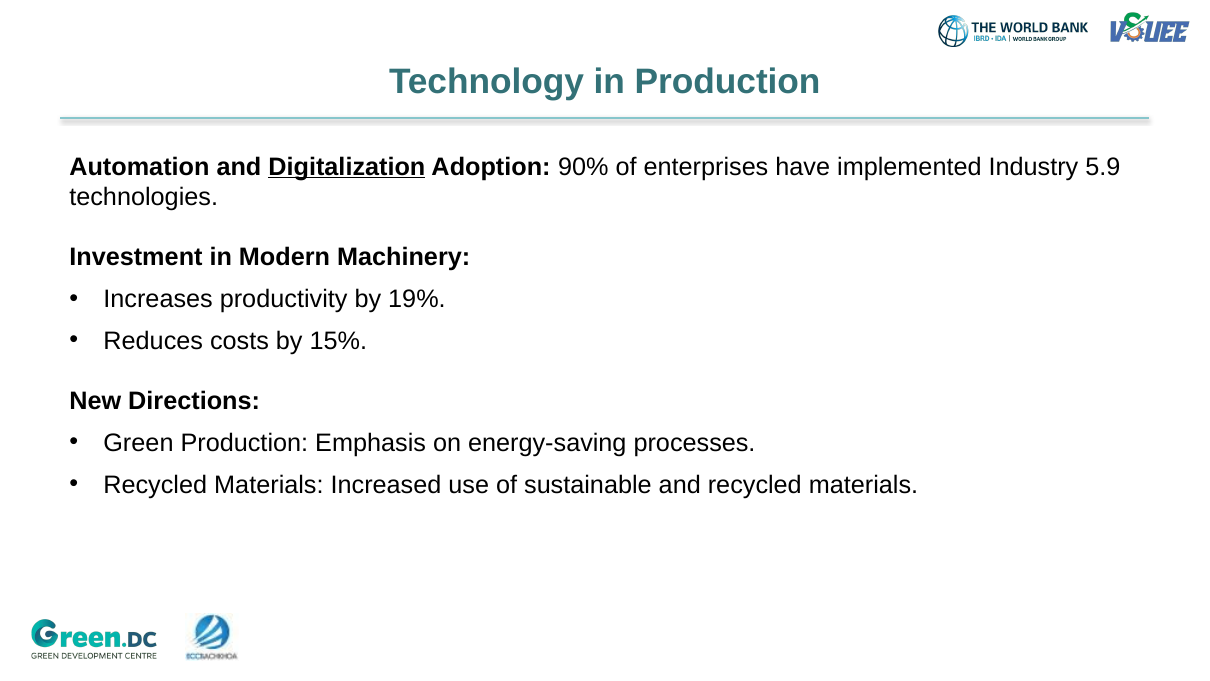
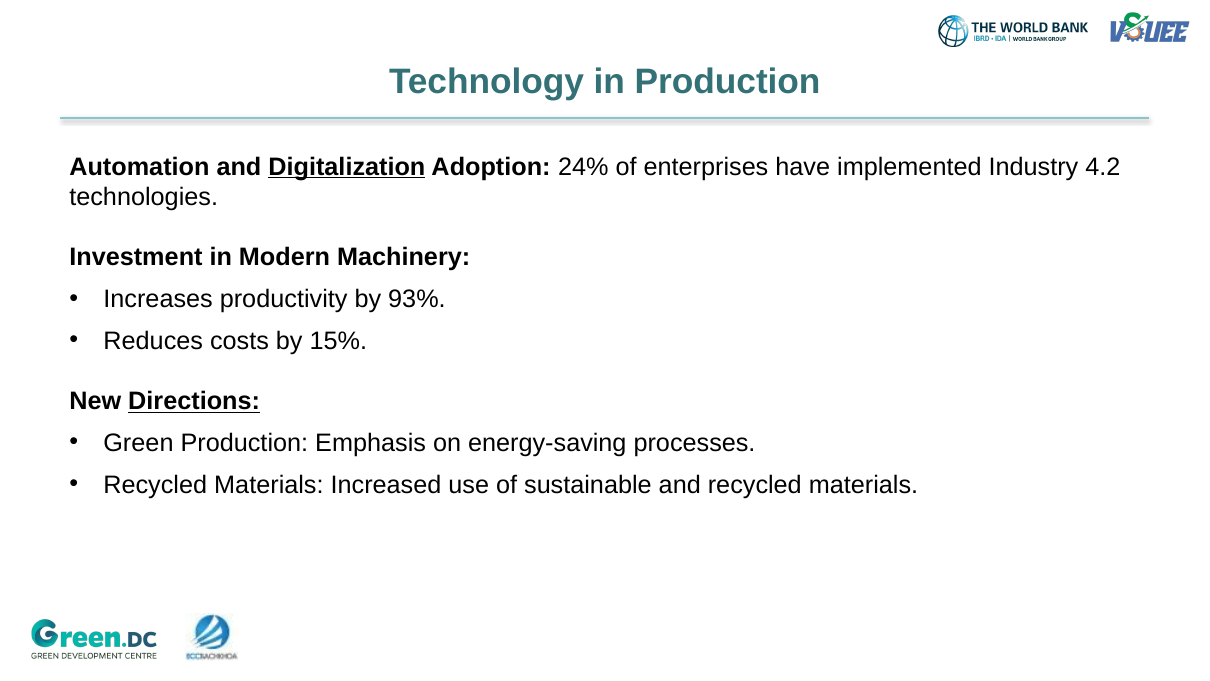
90%: 90% -> 24% (583, 167)
5.9: 5.9 -> 4.2 (1103, 167)
19%: 19% -> 93% (417, 299)
Directions underline: none -> present (194, 401)
